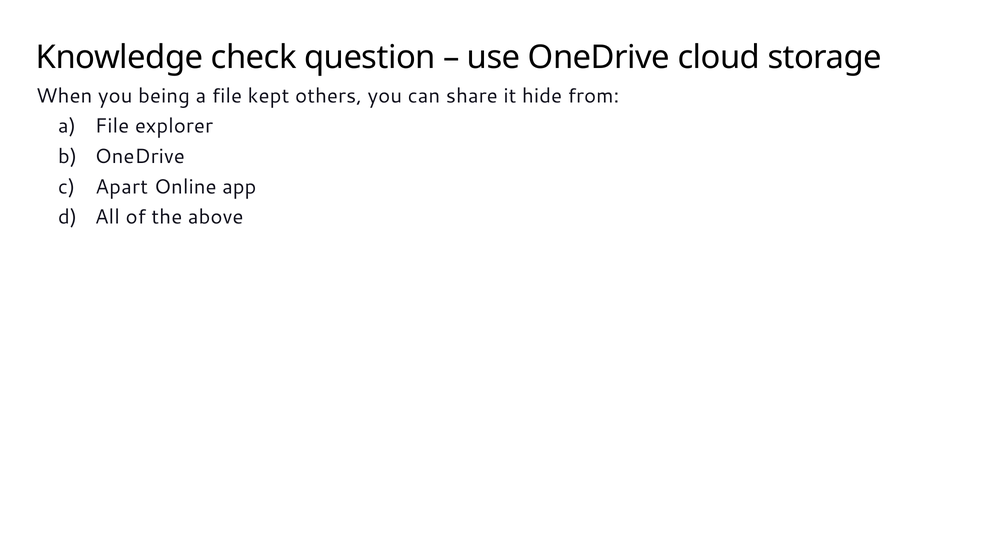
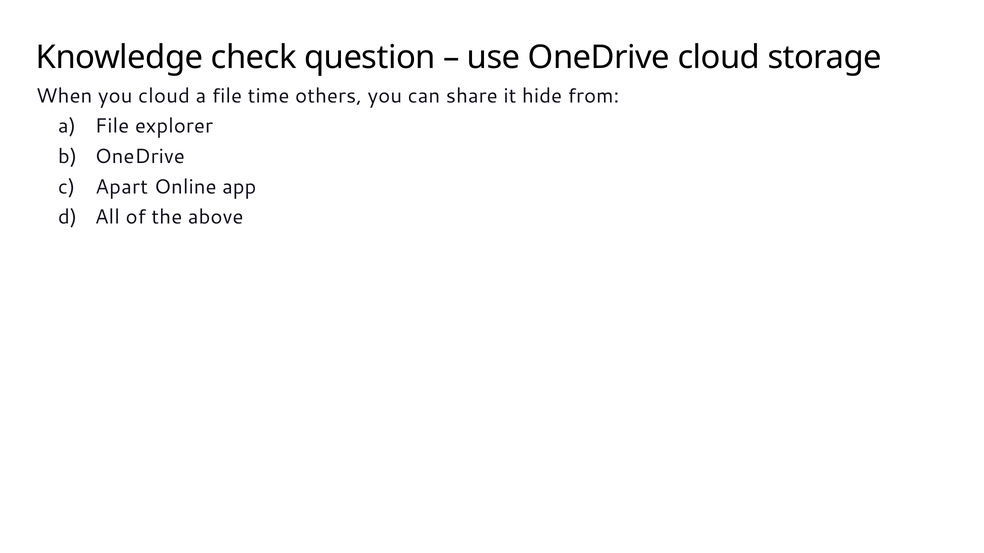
you being: being -> cloud (164, 96)
kept: kept -> time (269, 96)
